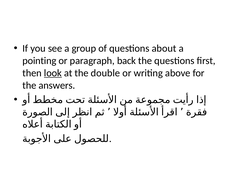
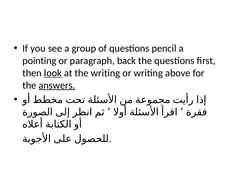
about: about -> pencil (164, 48)
the double: double -> writing (105, 73)
answers underline: none -> present (57, 85)
